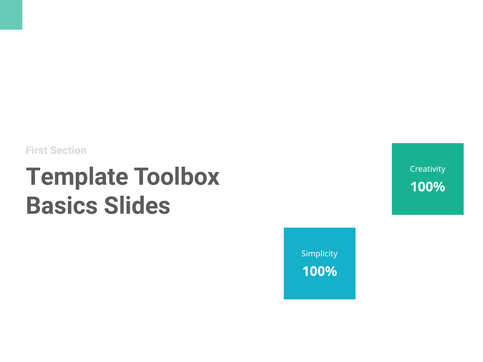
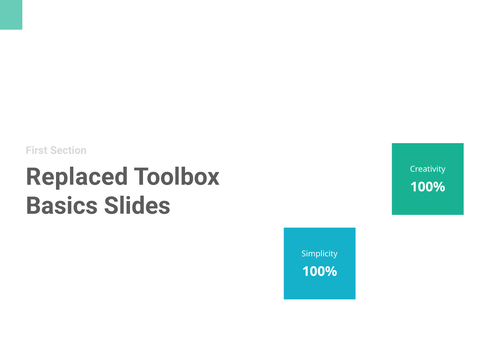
Template: Template -> Replaced (77, 177)
